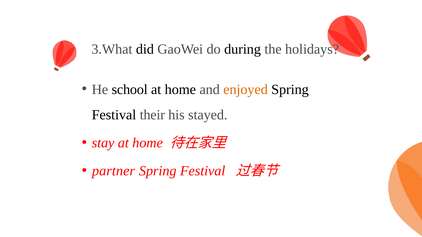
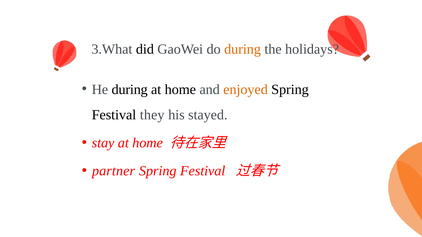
during colour: black -> orange (243, 49)
He school: school -> during (130, 90)
their: their -> they (152, 115)
